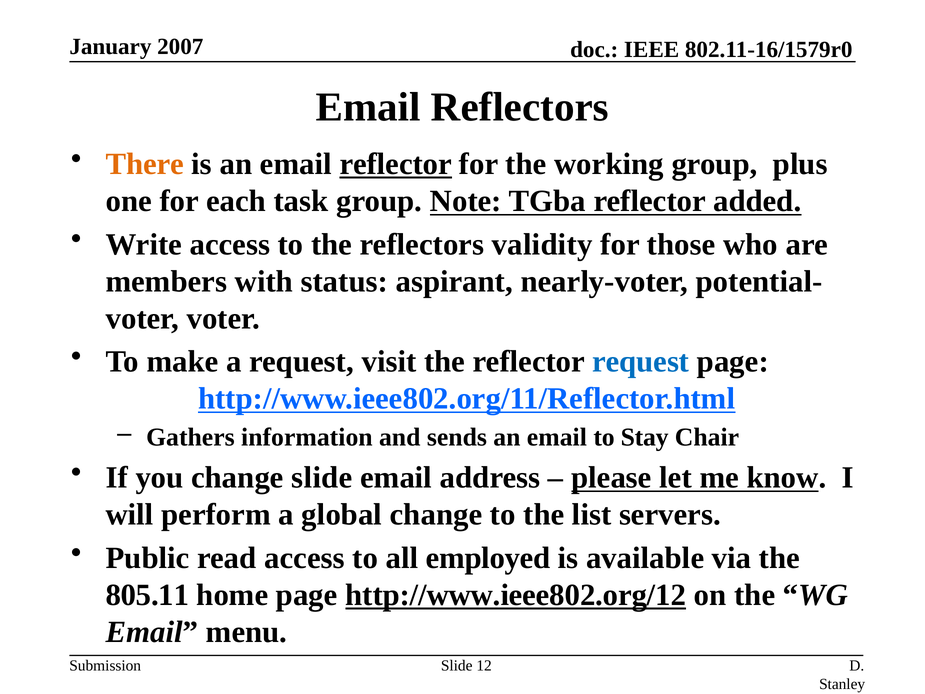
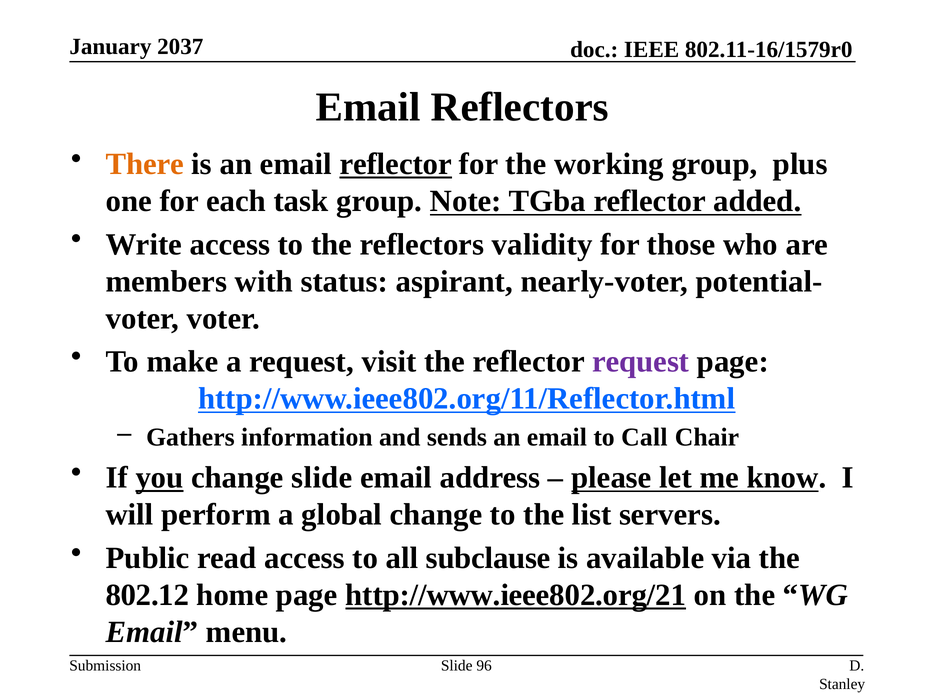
2007: 2007 -> 2037 (180, 47)
request colour: blue -> purple (641, 361)
Stay: Stay -> Call (644, 437)
you underline: none -> present (160, 478)
employed: employed -> subclause (488, 558)
805.11: 805.11 -> 802.12 (147, 595)
http://www.ieee802.org/12: http://www.ieee802.org/12 -> http://www.ieee802.org/21 (516, 595)
12: 12 -> 96 (484, 665)
